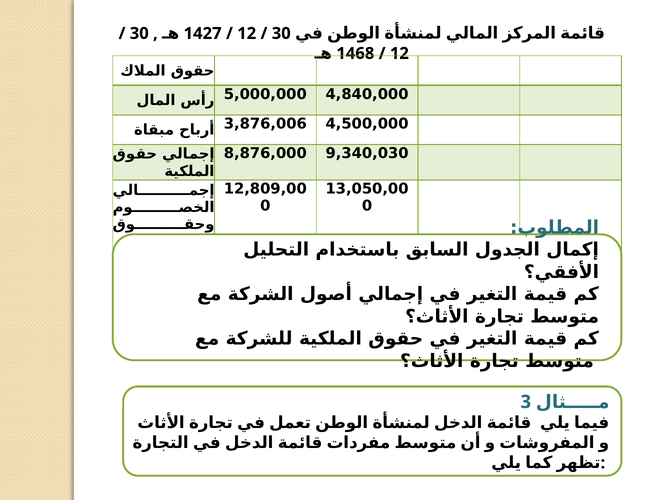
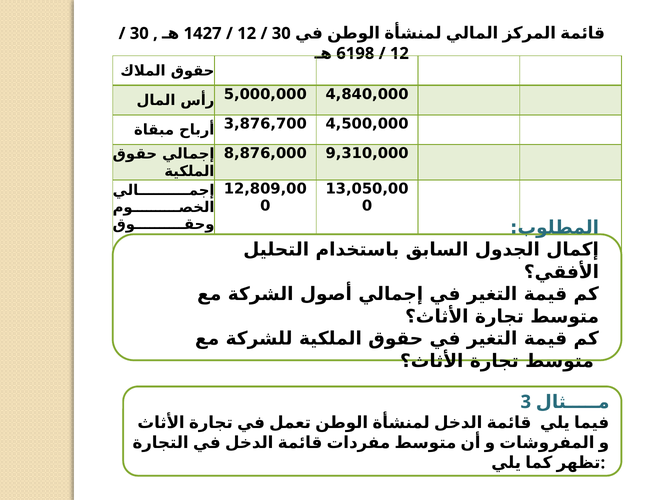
1468: 1468 -> 6198 (355, 53)
3,876,006: 3,876,006 -> 3,876,700 (265, 124)
9,340,030: 9,340,030 -> 9,310,000 (367, 153)
